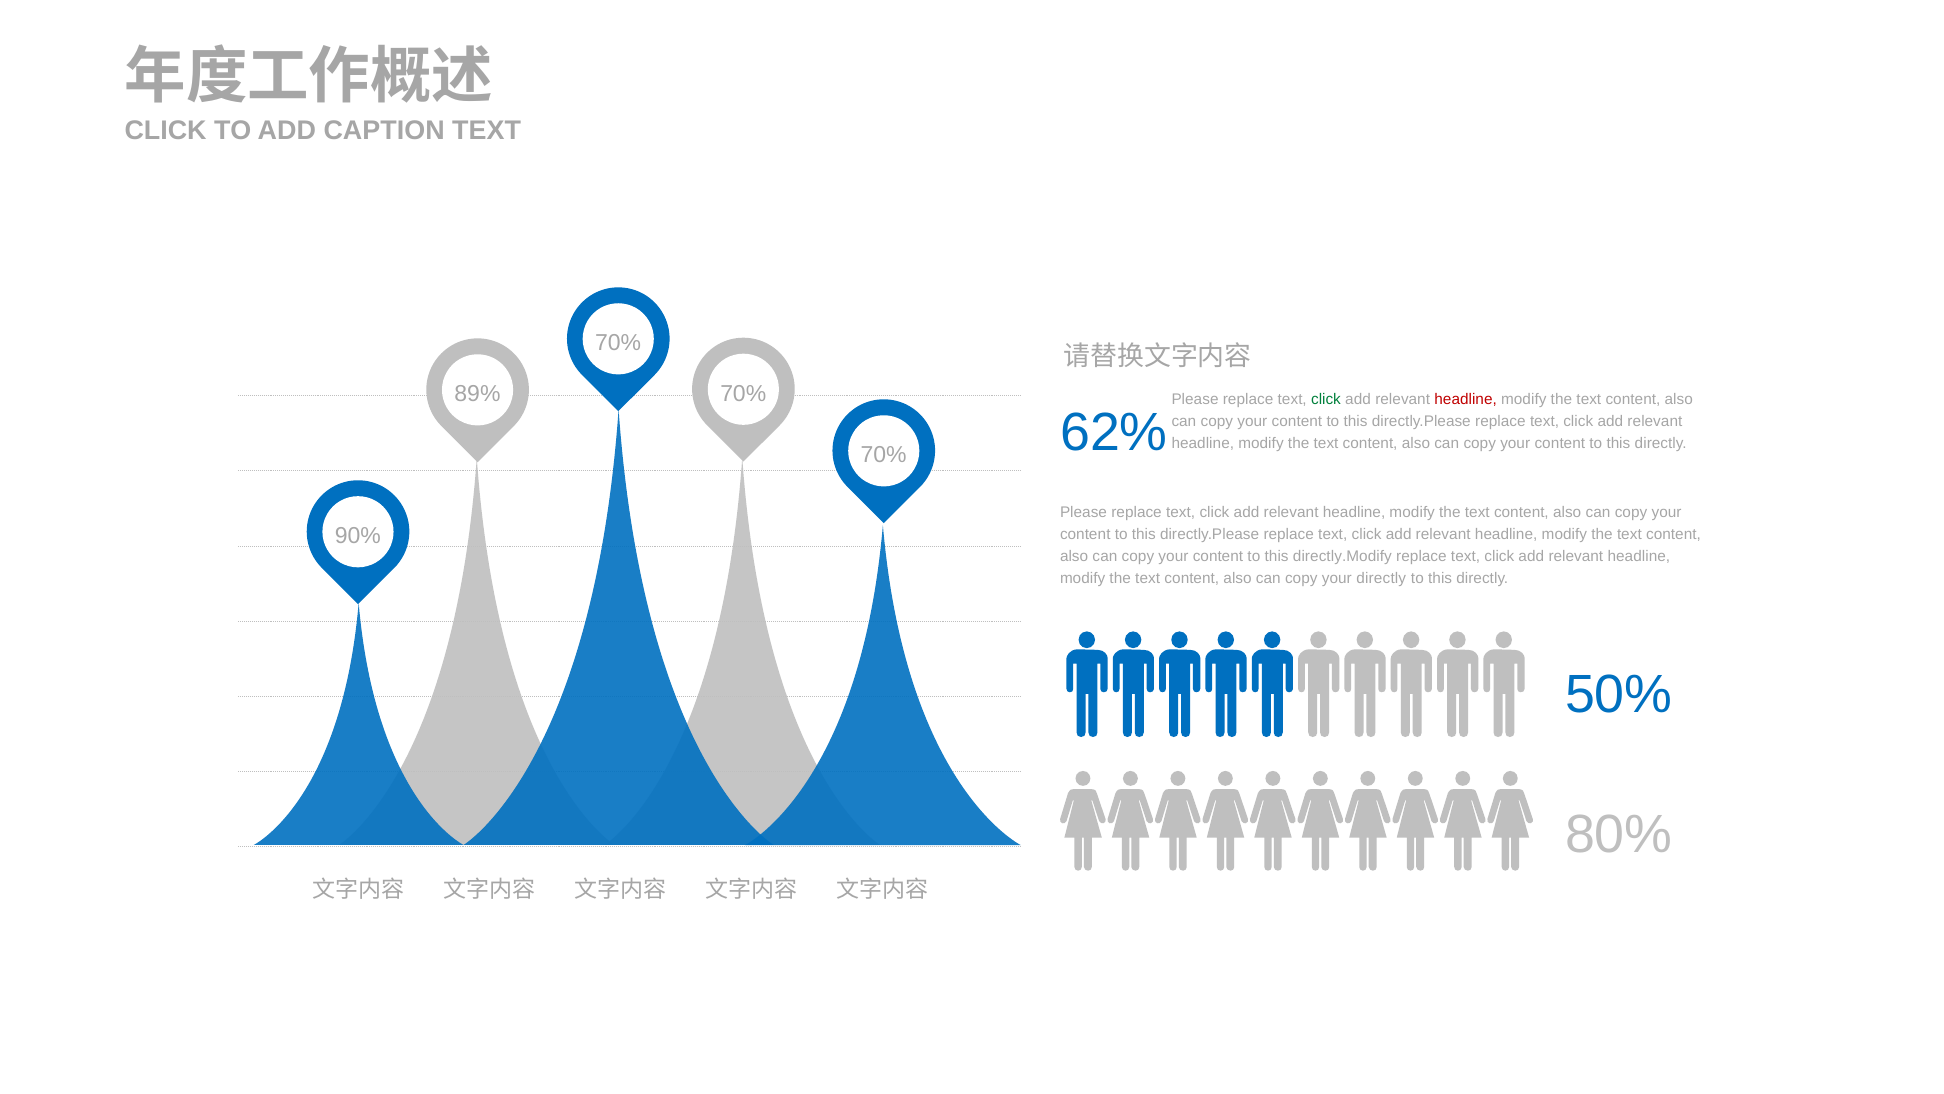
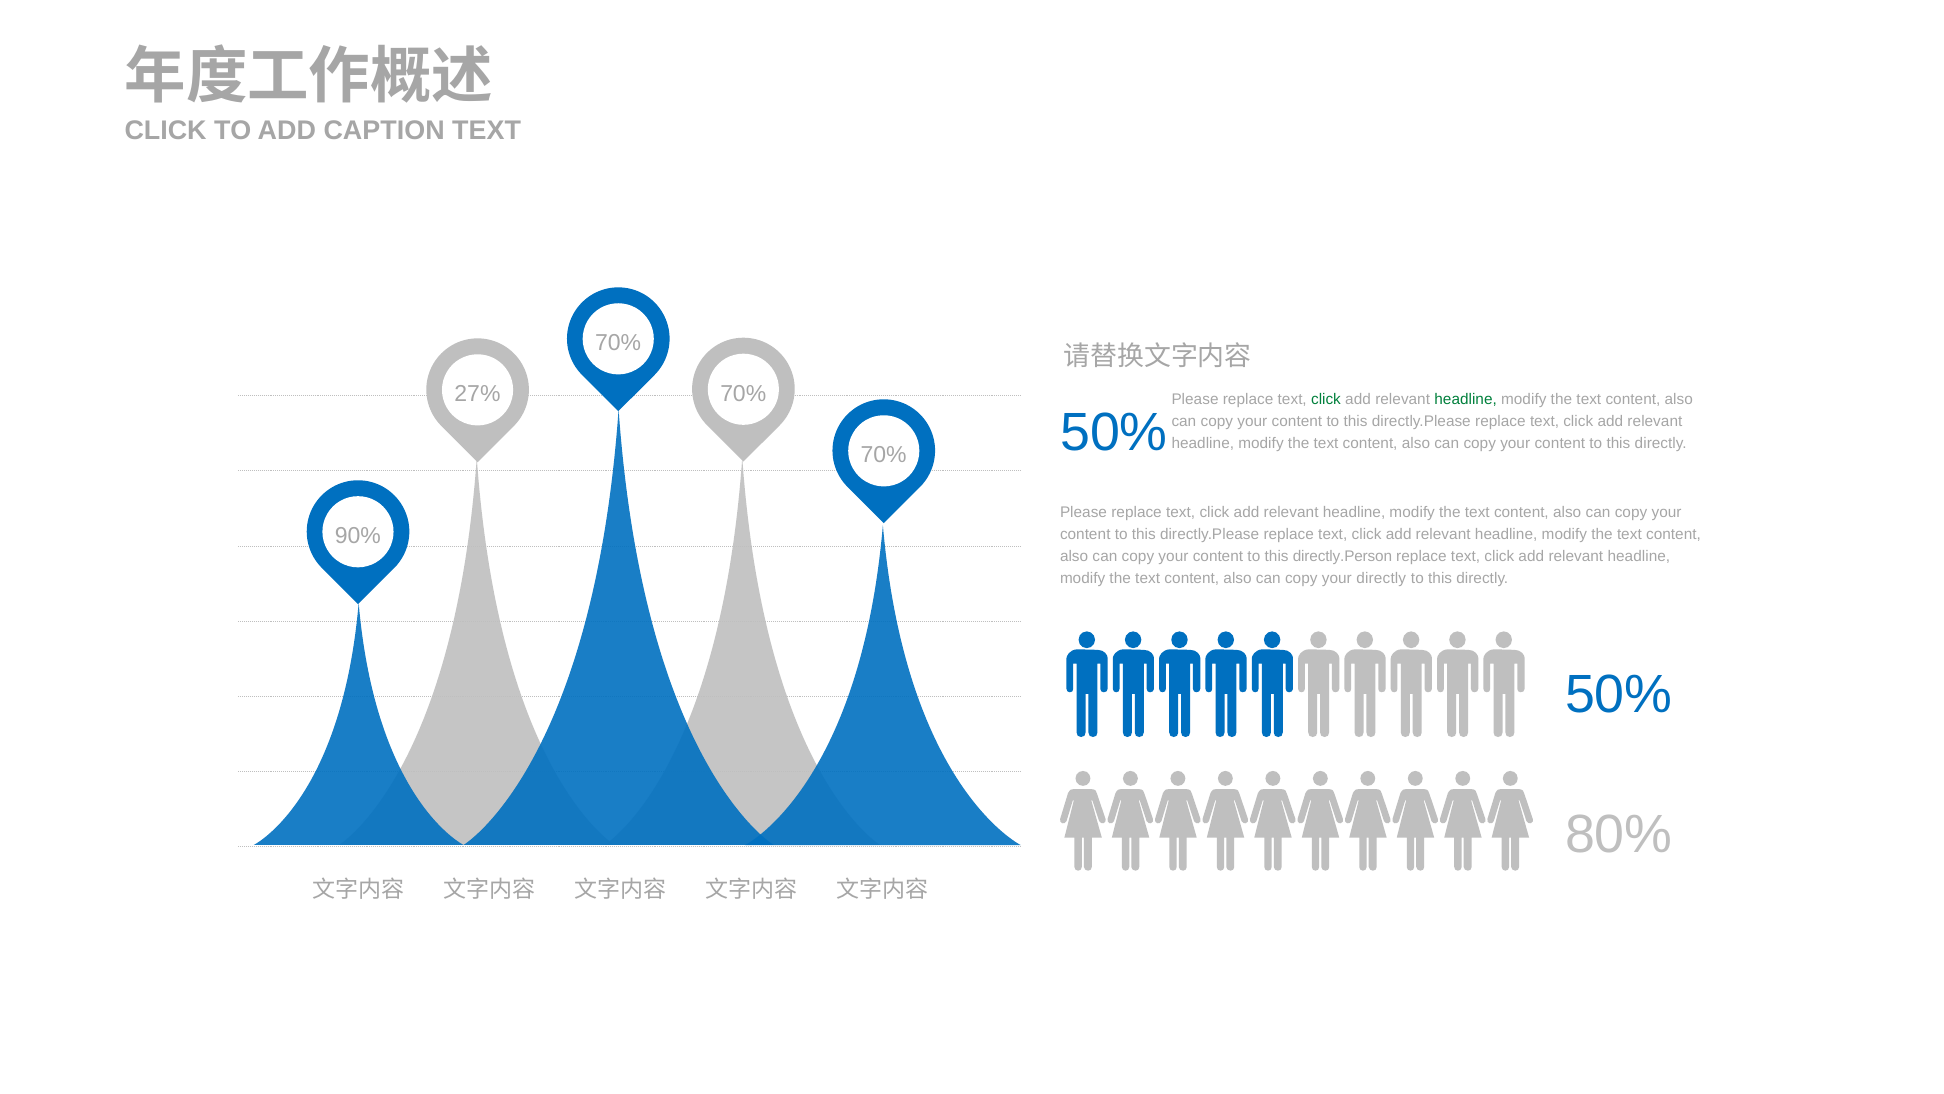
89%: 89% -> 27% (477, 394)
headline colour: red -> green (1466, 399)
62%: 62% -> 50% (1114, 433)
directly.Modify: directly.Modify -> directly.Person (1342, 556)
